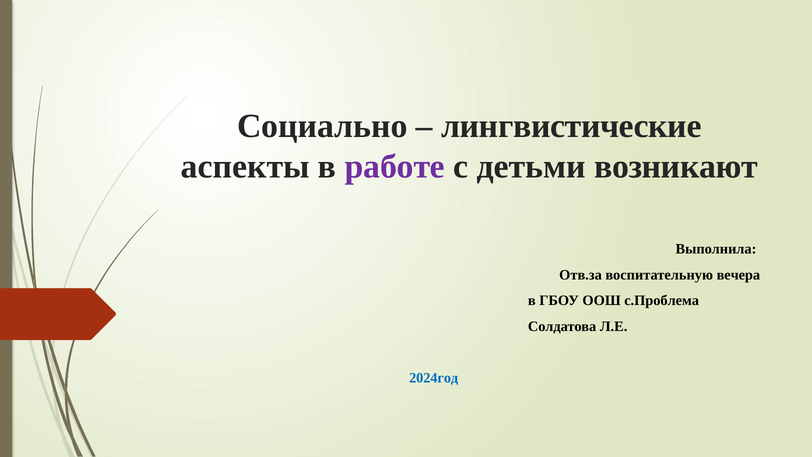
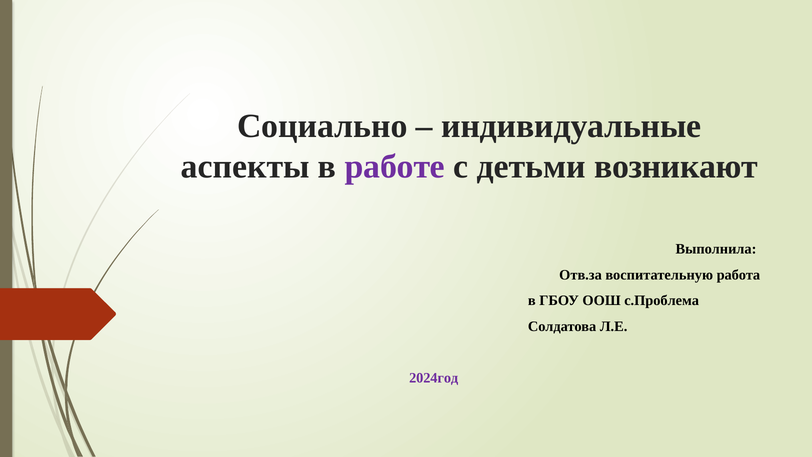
лингвистические: лингвистические -> индивидуальные (571, 126)
вечера: вечера -> работа (738, 275)
2024год colour: blue -> purple (434, 378)
